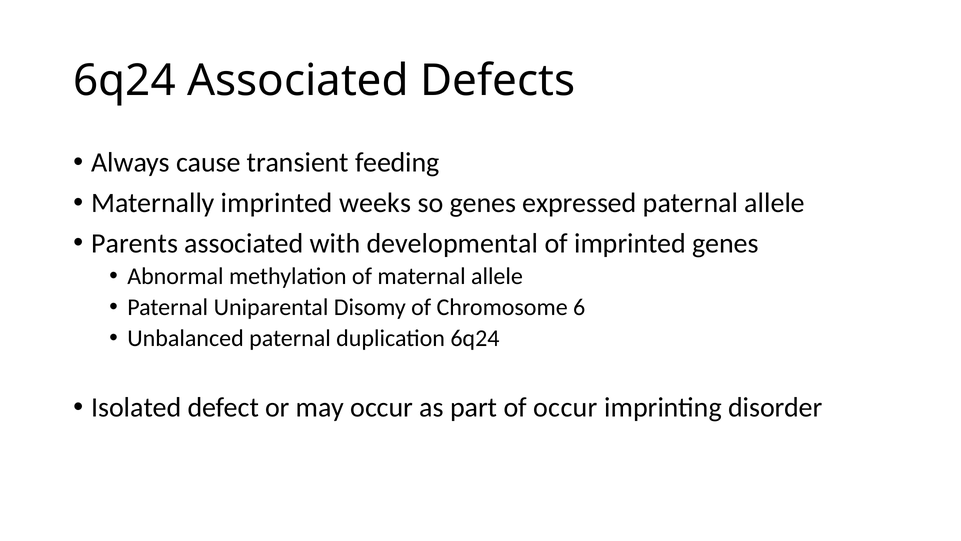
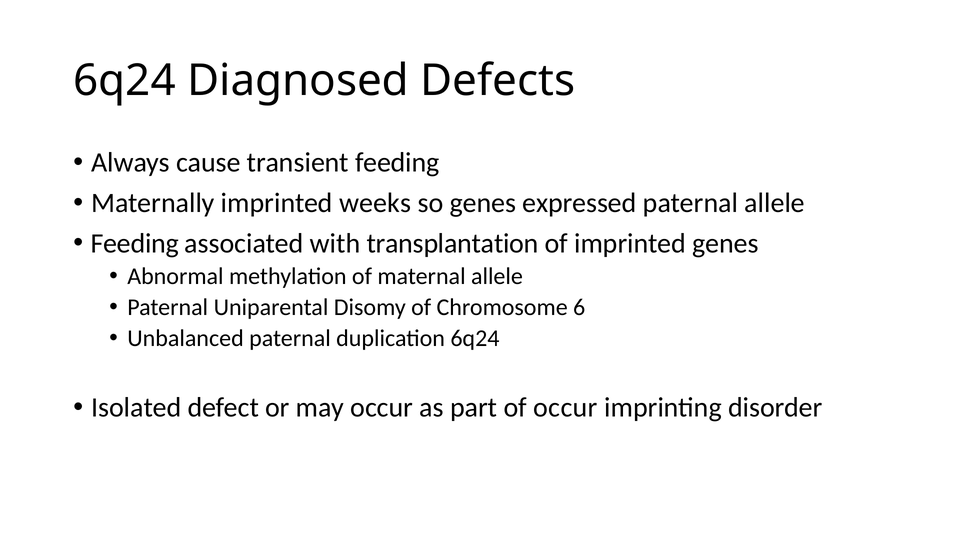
6q24 Associated: Associated -> Diagnosed (298, 81)
Parents: Parents -> Feeding (135, 243)
developmental: developmental -> transplantation (453, 243)
